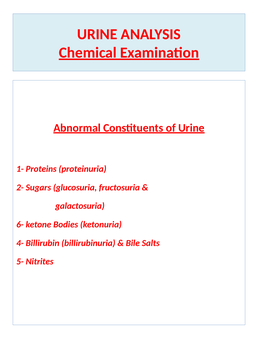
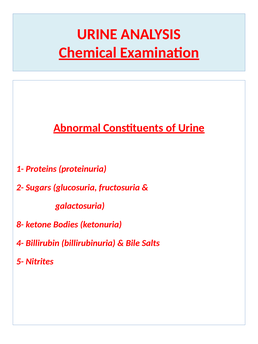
6-: 6- -> 8- (20, 224)
